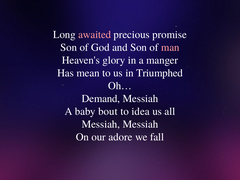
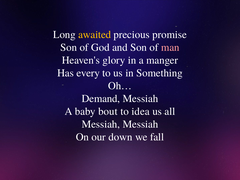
awaited colour: pink -> yellow (95, 35)
mean: mean -> every (88, 73)
Triumphed: Triumphed -> Something (159, 73)
adore: adore -> down (120, 137)
